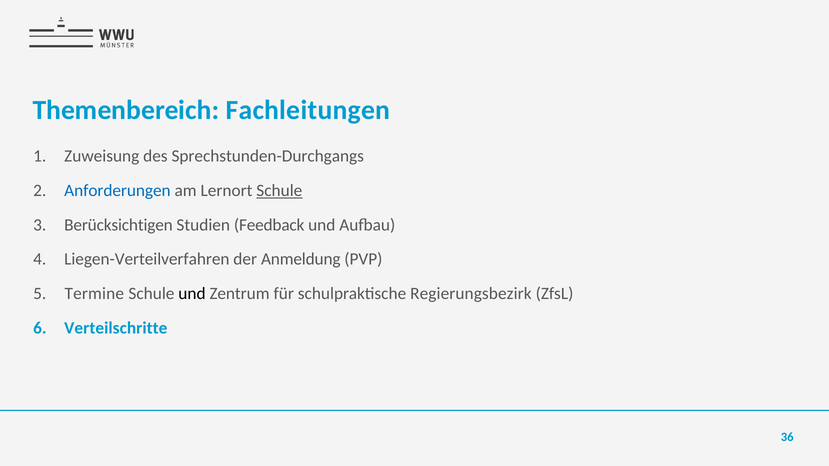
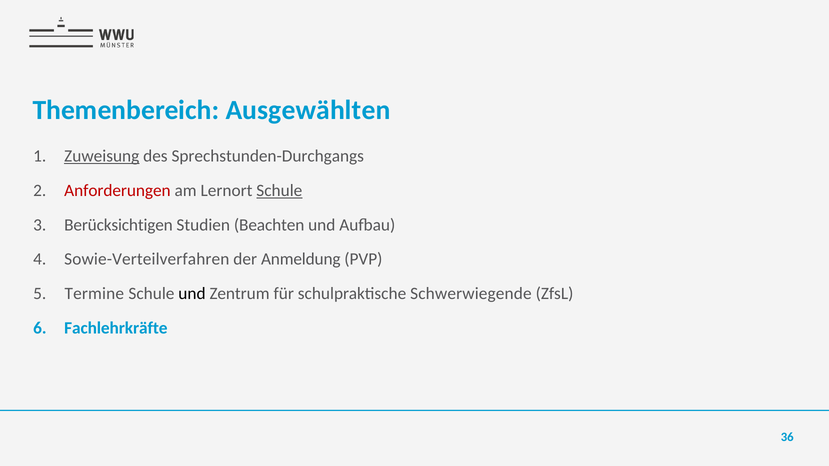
Fachleitungen: Fachleitungen -> Ausgewählten (308, 110)
Zuweisung underline: none -> present (102, 156)
Anforderungen colour: blue -> red (117, 191)
Feedback: Feedback -> Beachten (269, 225)
Liegen-Verteilverfahren: Liegen-Verteilverfahren -> Sowie-Verteilverfahren (147, 259)
Regierungsbezirk: Regierungsbezirk -> Schwerwiegende (471, 294)
Verteilschritte: Verteilschritte -> Fachlehrkräfte (116, 328)
